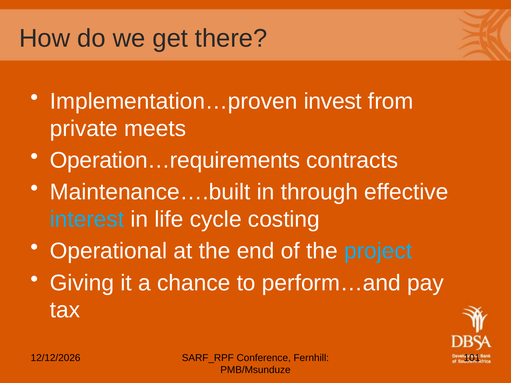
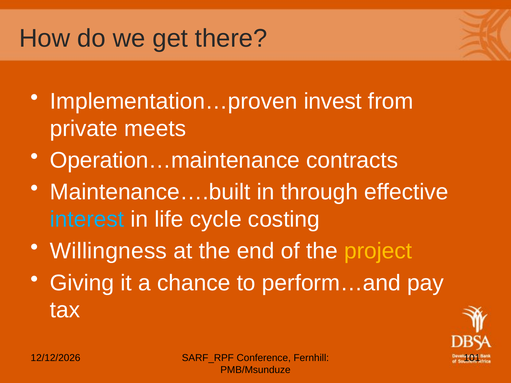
Operation…requirements: Operation…requirements -> Operation…maintenance (175, 160)
Operational: Operational -> Willingness (108, 251)
project colour: light blue -> yellow (378, 251)
